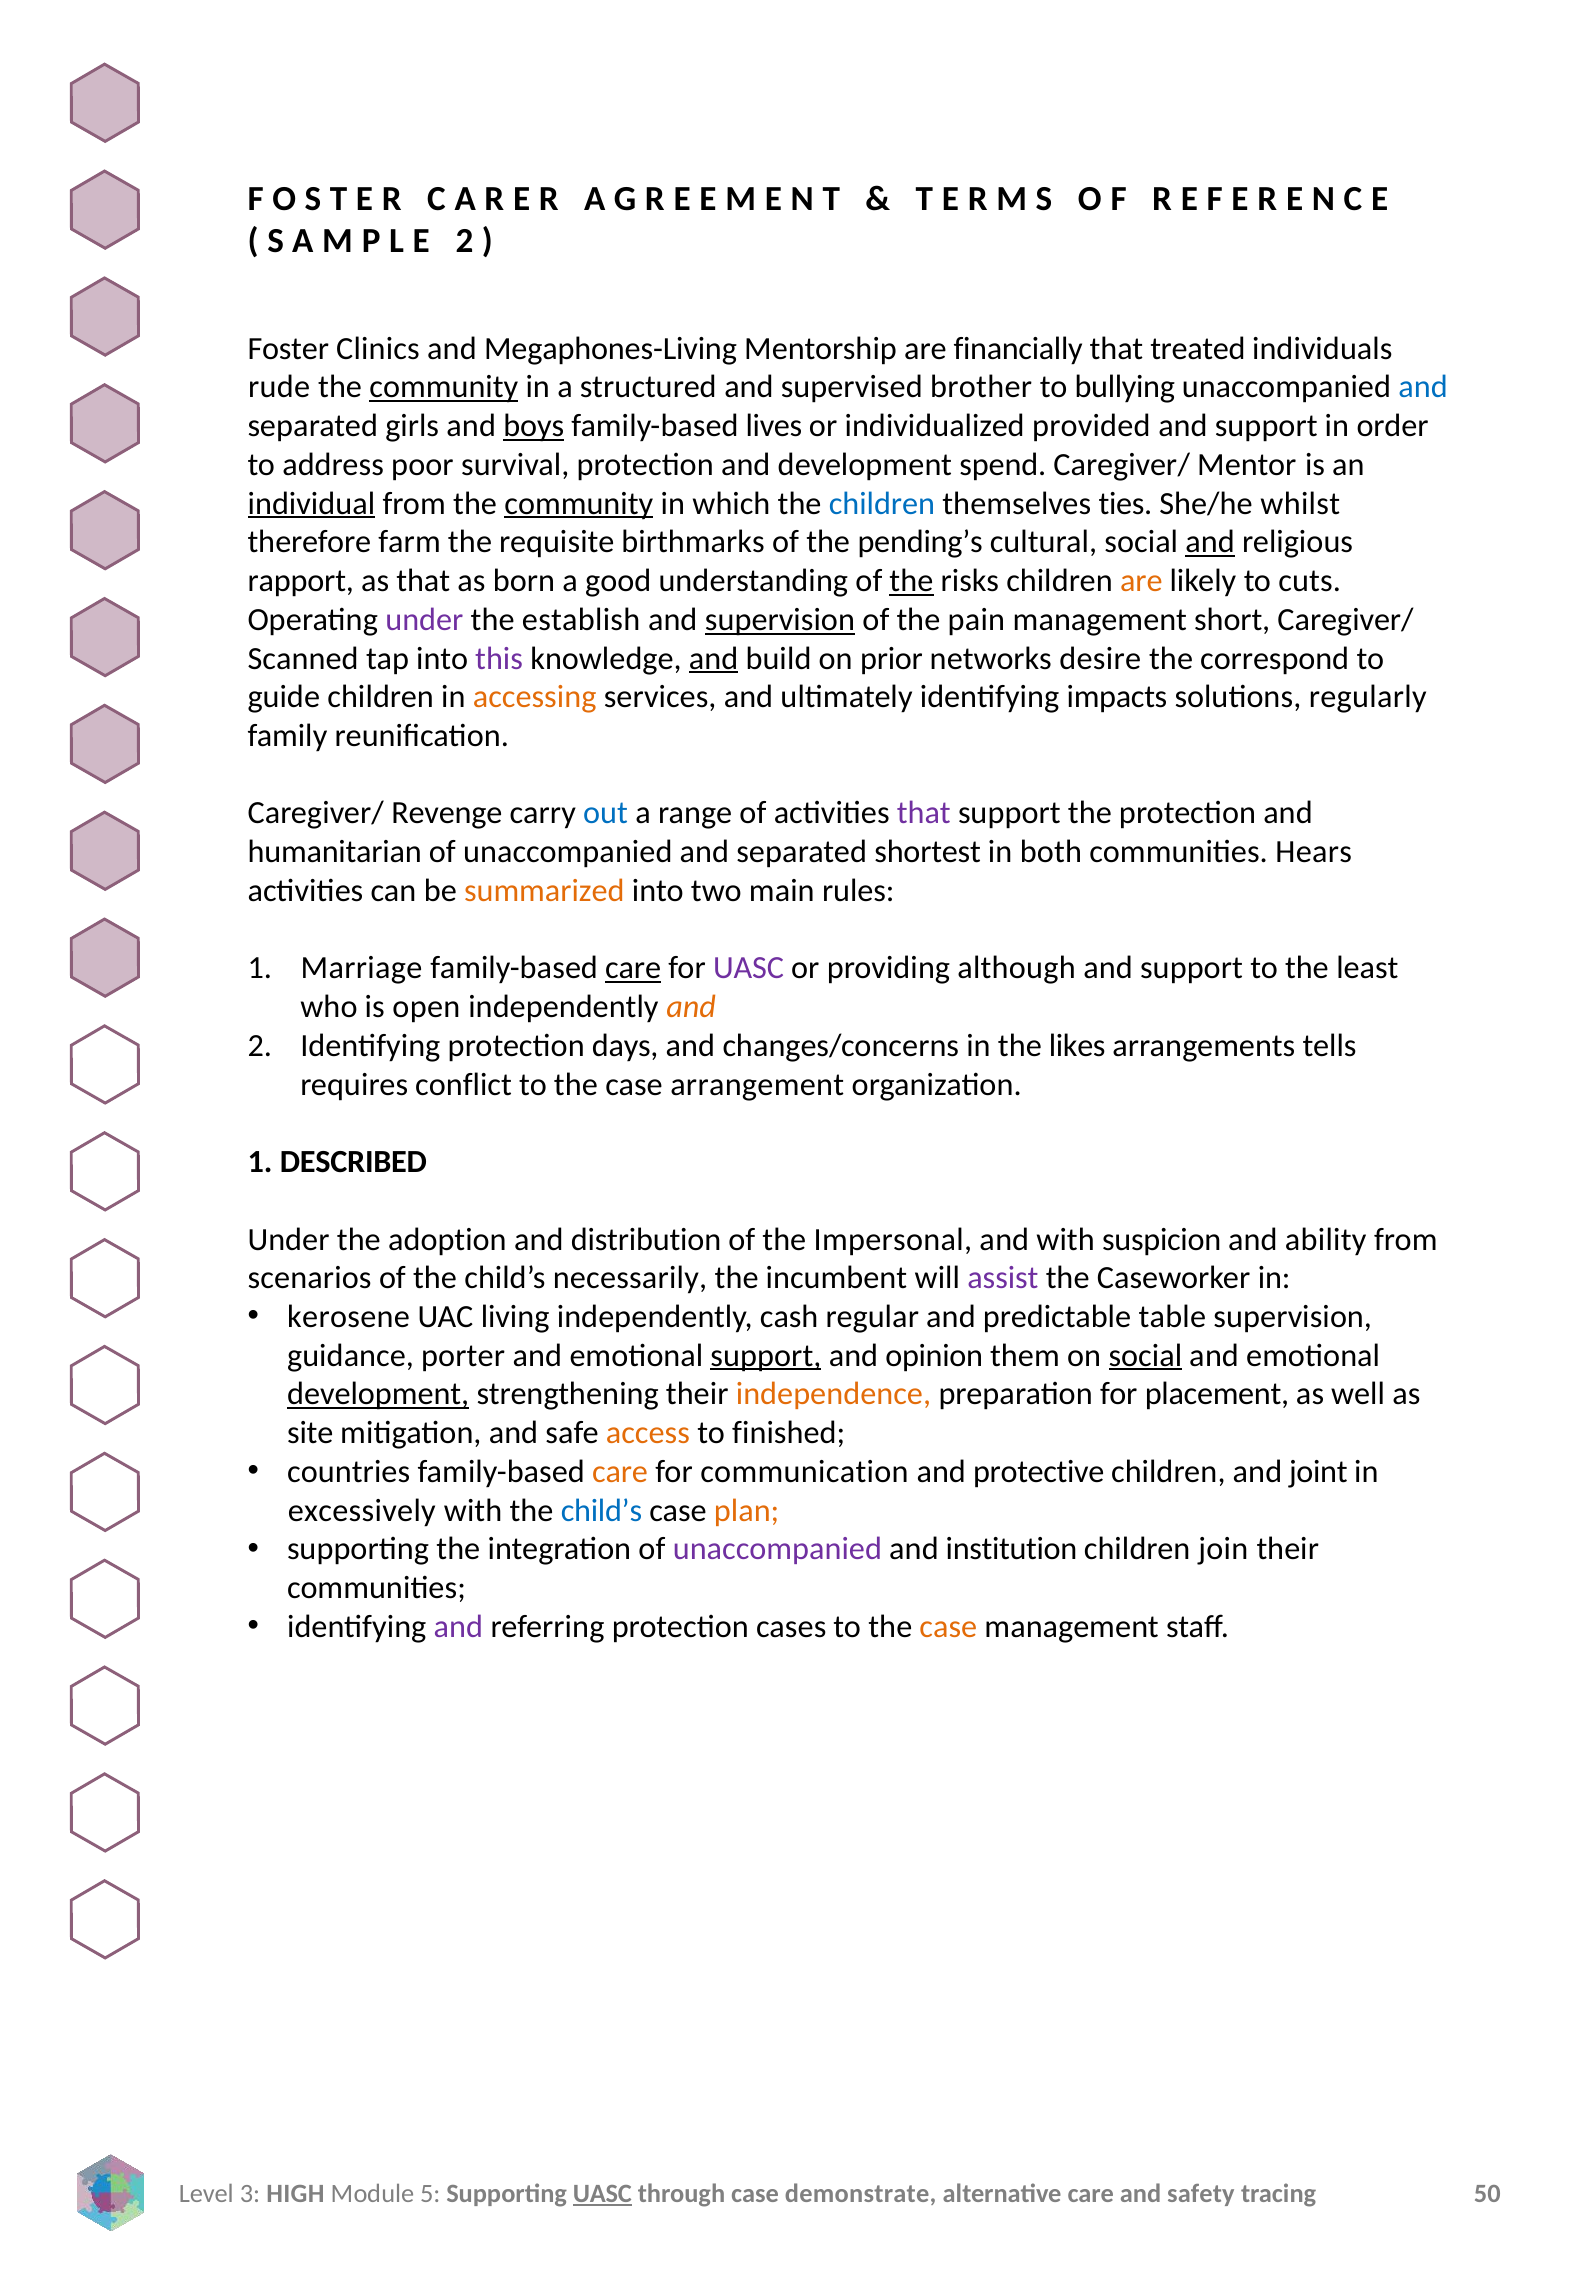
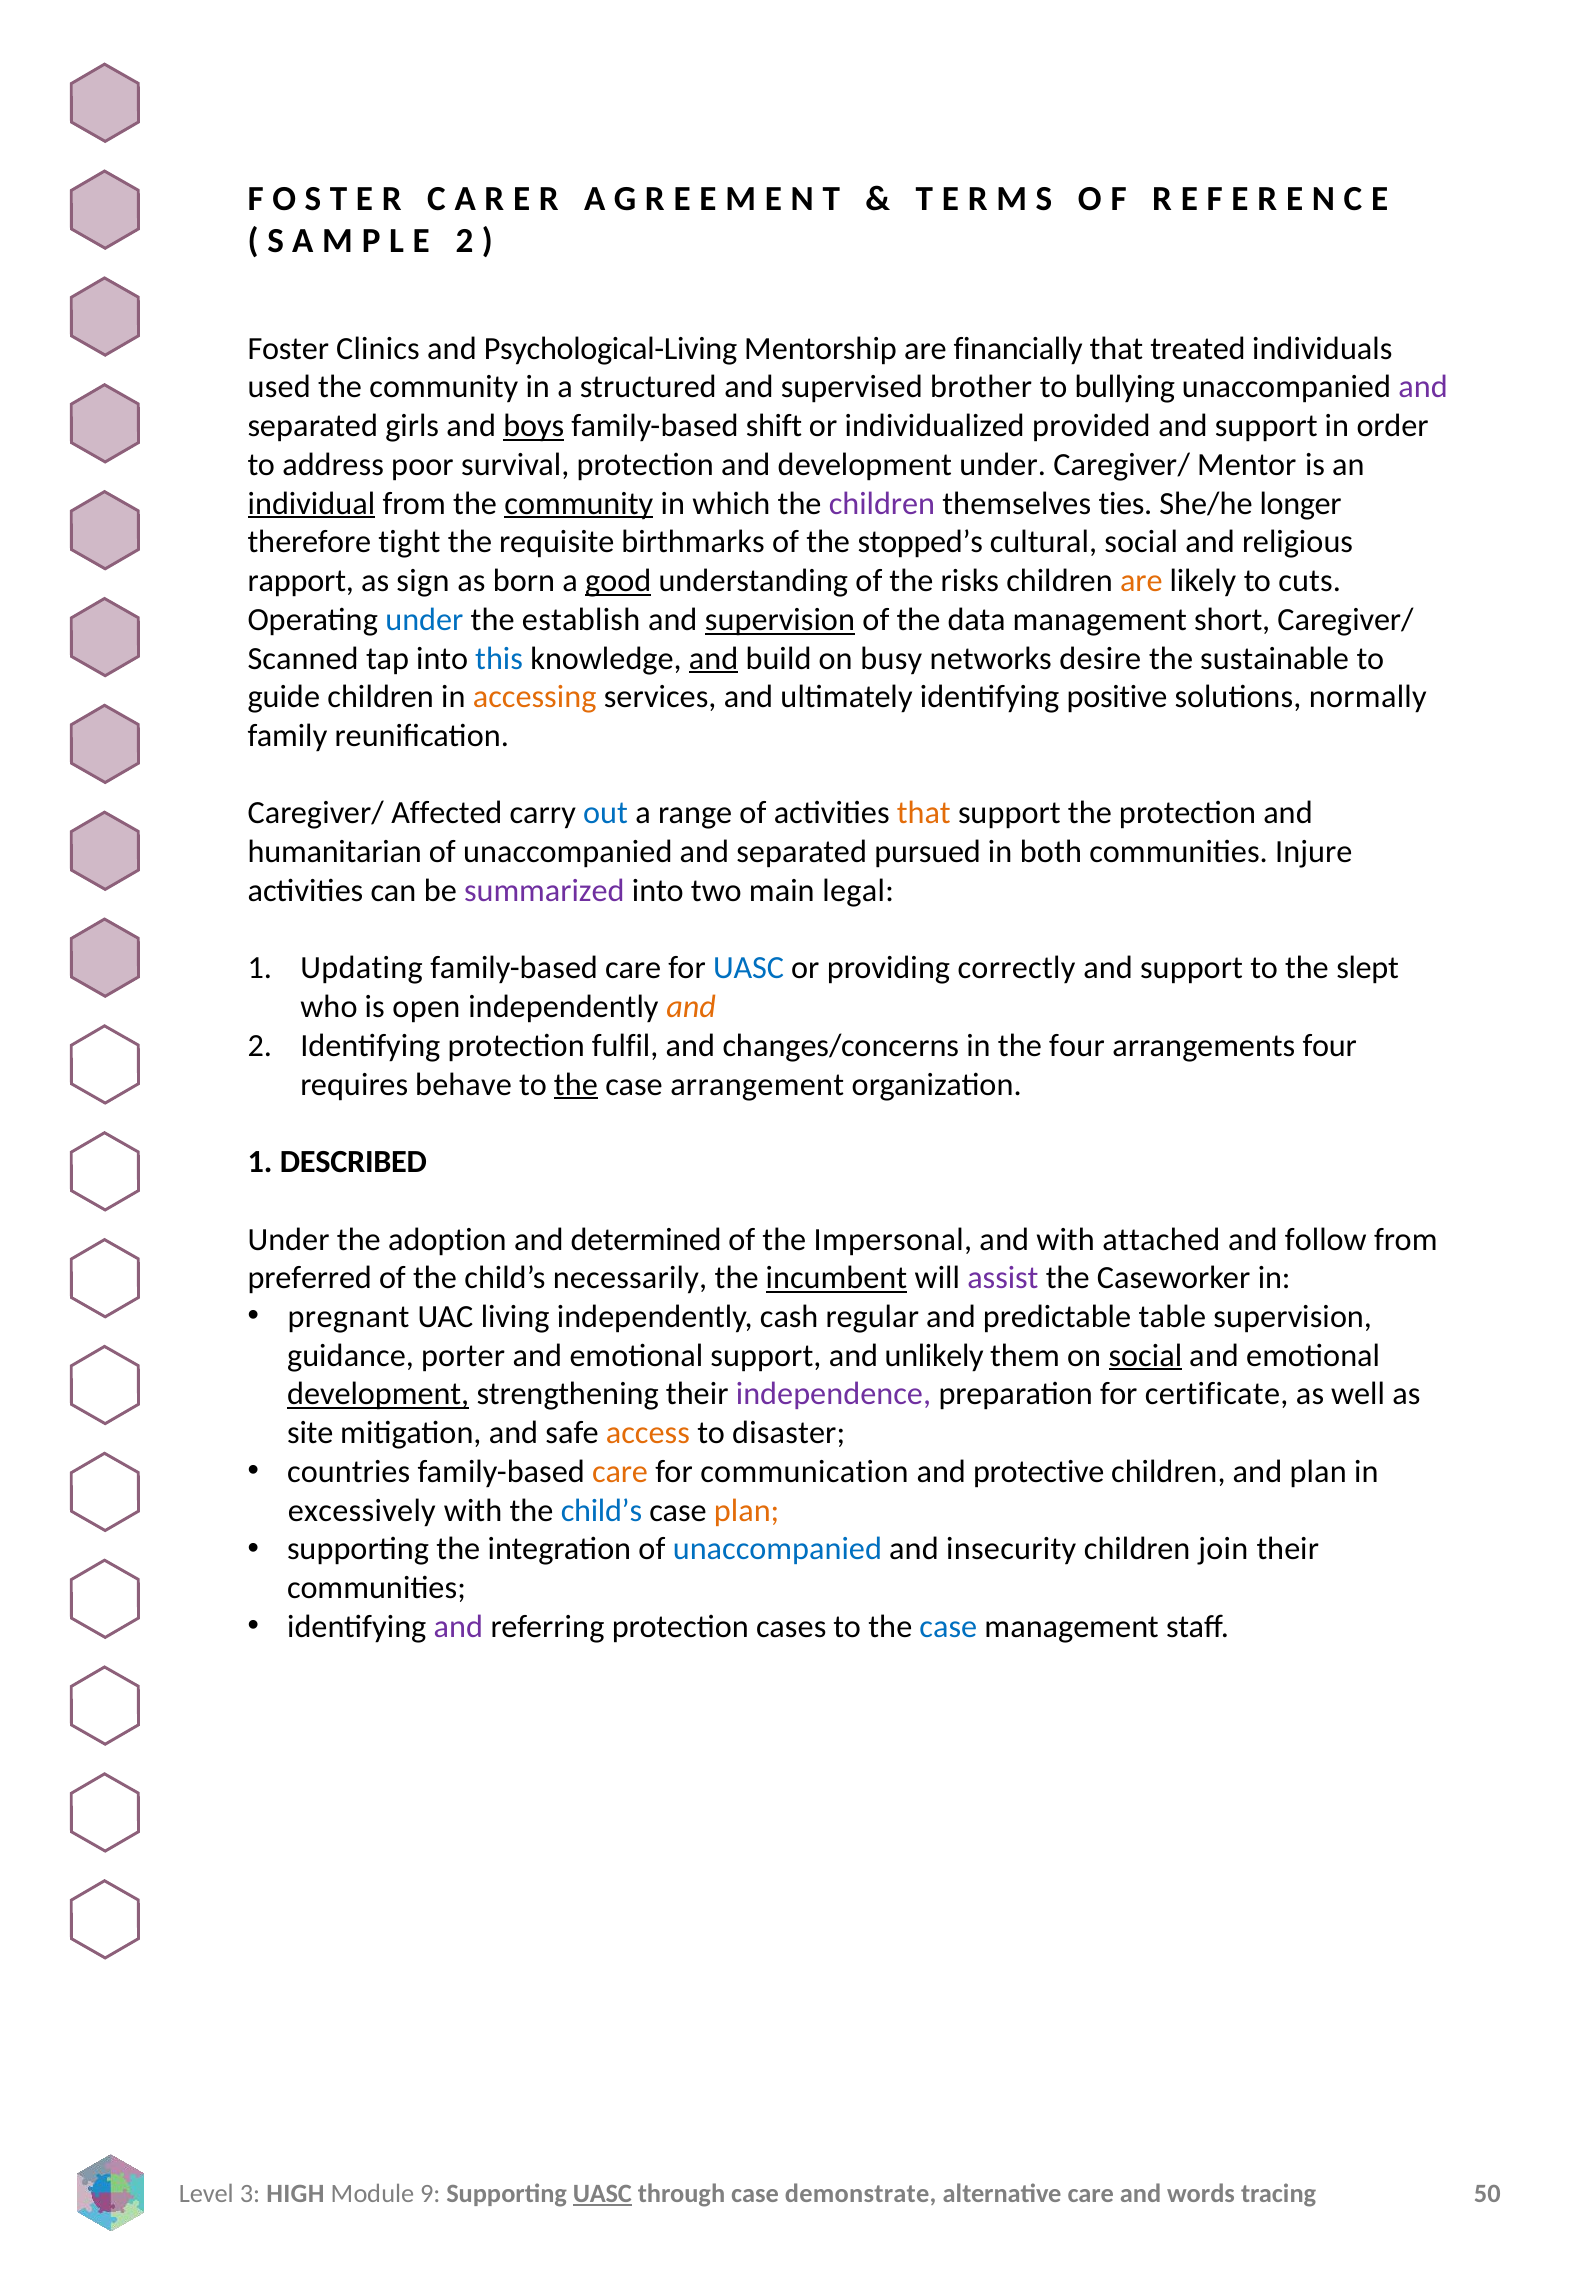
Megaphones-Living: Megaphones-Living -> Psychological-Living (611, 349)
rude: rude -> used (279, 387)
community underline: present -> none (444, 387)
and colour: blue -> purple (1423, 387)
lives: lives -> shift (774, 426)
development spend: spend -> under (1003, 465)
children colour: blue -> purple (882, 503)
whilst: whilst -> longer (1301, 503)
farm: farm -> tight (409, 542)
pending’s: pending’s -> stopped’s (920, 542)
and underline: present -> none (1210, 542)
as that: that -> sign (423, 581)
good underline: none -> present (618, 581)
the underline: present -> none (911, 581)
under colour: purple -> blue (424, 620)
pain: pain -> data (977, 620)
this colour: purple -> blue (499, 658)
prior: prior -> busy (891, 658)
correspond: correspond -> sustainable (1275, 658)
impacts: impacts -> positive (1117, 697)
regularly: regularly -> normally (1368, 697)
Revenge: Revenge -> Affected (447, 813)
that colour: purple -> orange (924, 813)
shortest: shortest -> pursued (928, 852)
Hears: Hears -> Injure (1314, 852)
summarized colour: orange -> purple (544, 891)
rules: rules -> legal (858, 891)
Marriage: Marriage -> Updating (362, 968)
care underline: present -> none (633, 968)
UASC colour: purple -> blue (749, 968)
although: although -> correctly (1017, 968)
least: least -> slept (1368, 968)
days: days -> fulfil (625, 1046)
the likes: likes -> four (1077, 1046)
arrangements tells: tells -> four (1330, 1046)
conflict: conflict -> behave (463, 1084)
the underline: none -> present (576, 1084)
distribution: distribution -> determined (646, 1239)
suspicion: suspicion -> attached (1161, 1239)
ability: ability -> follow (1326, 1239)
scenarios: scenarios -> preferred (310, 1278)
incumbent underline: none -> present (836, 1278)
kerosene: kerosene -> pregnant (349, 1317)
support underline: present -> none (766, 1355)
opinion: opinion -> unlikely (934, 1355)
independence colour: orange -> purple (833, 1394)
placement: placement -> certificate (1217, 1394)
finished: finished -> disaster (789, 1433)
and joint: joint -> plan (1318, 1471)
unaccompanied colour: purple -> blue (777, 1549)
institution: institution -> insecurity (1011, 1549)
case colour: orange -> blue (948, 1626)
5: 5 -> 9 (430, 2194)
safety: safety -> words (1201, 2194)
